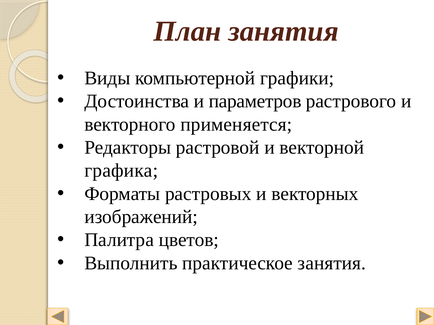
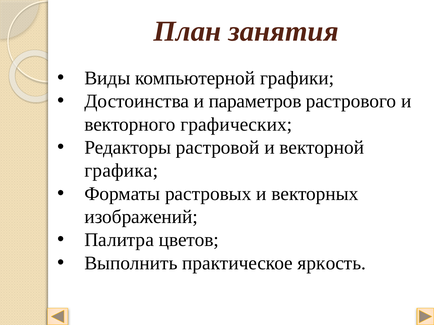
применяется: применяется -> графических (236, 125)
практическое занятия: занятия -> яркость (332, 263)
